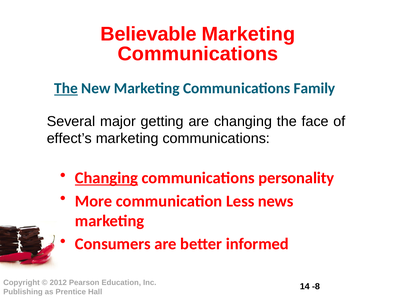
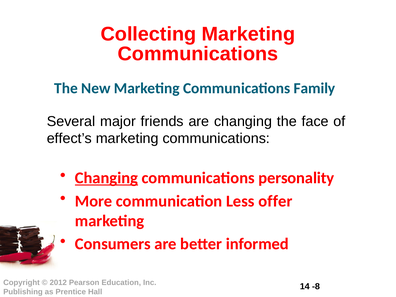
Believable: Believable -> Collecting (148, 34)
The underline: present -> none (66, 88)
getting: getting -> friends (162, 121)
news: news -> offer (275, 201)
